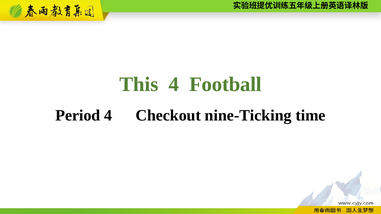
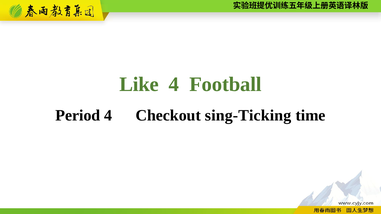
This: This -> Like (139, 84)
nine-Ticking: nine-Ticking -> sing-Ticking (248, 116)
